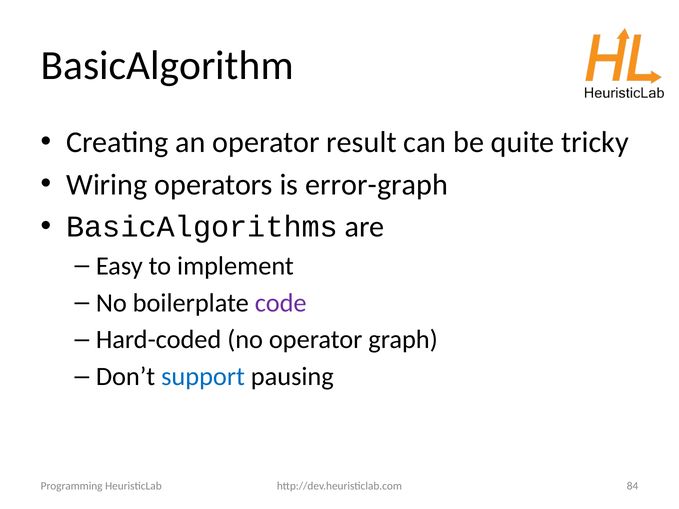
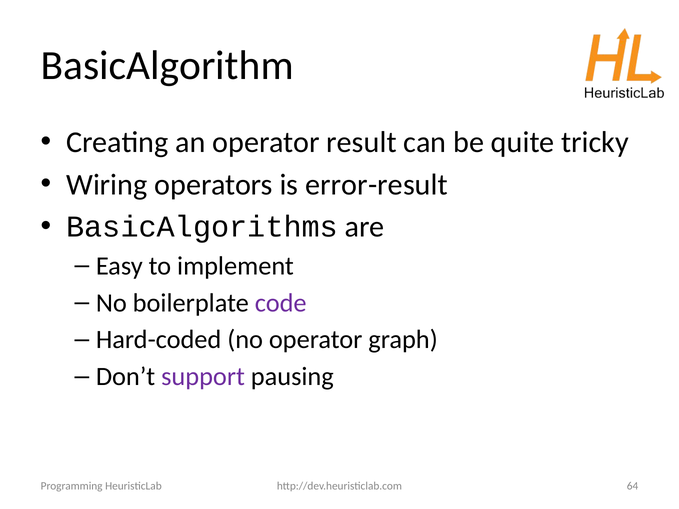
error-graph: error-graph -> error-result (377, 185)
support colour: blue -> purple (203, 377)
84: 84 -> 64 (633, 486)
